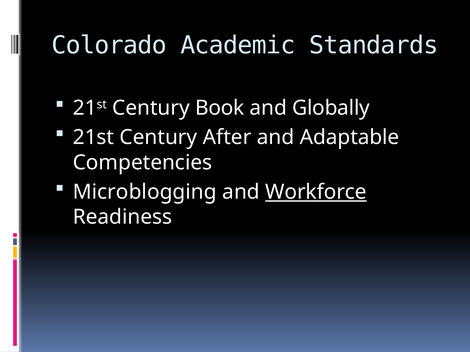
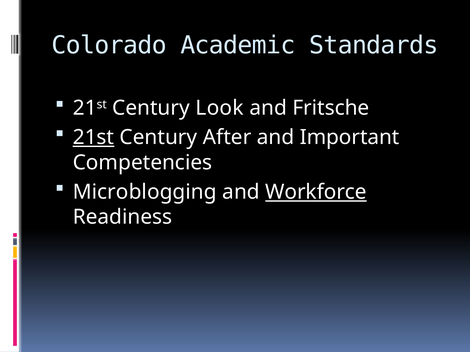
Book: Book -> Look (220, 108)
Globally: Globally -> Fritsche (331, 108)
21st underline: none -> present (93, 138)
Adaptable: Adaptable -> Important (350, 138)
